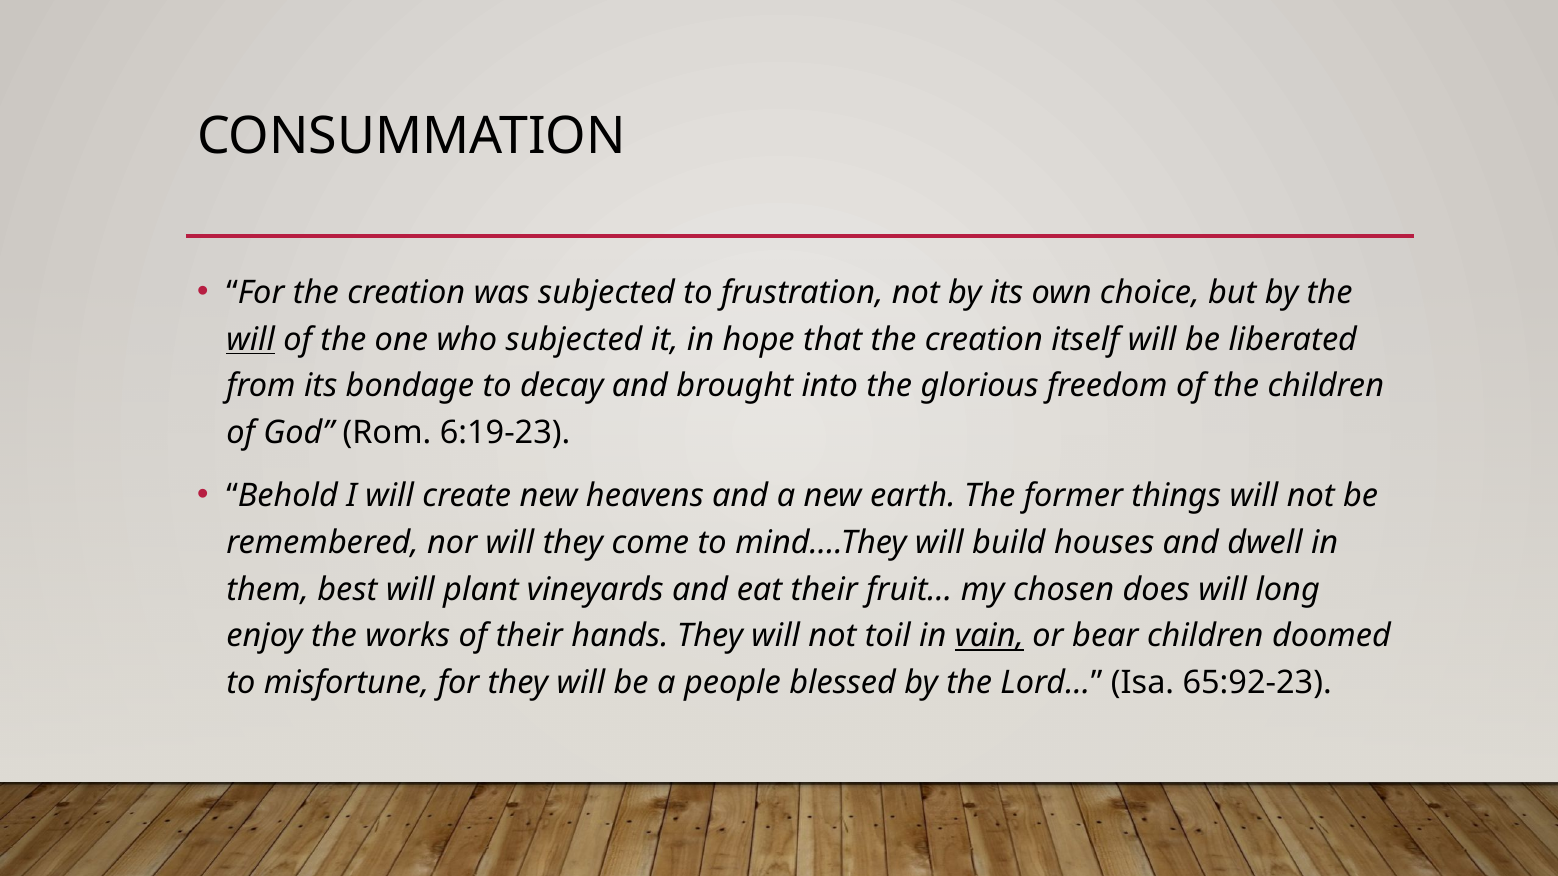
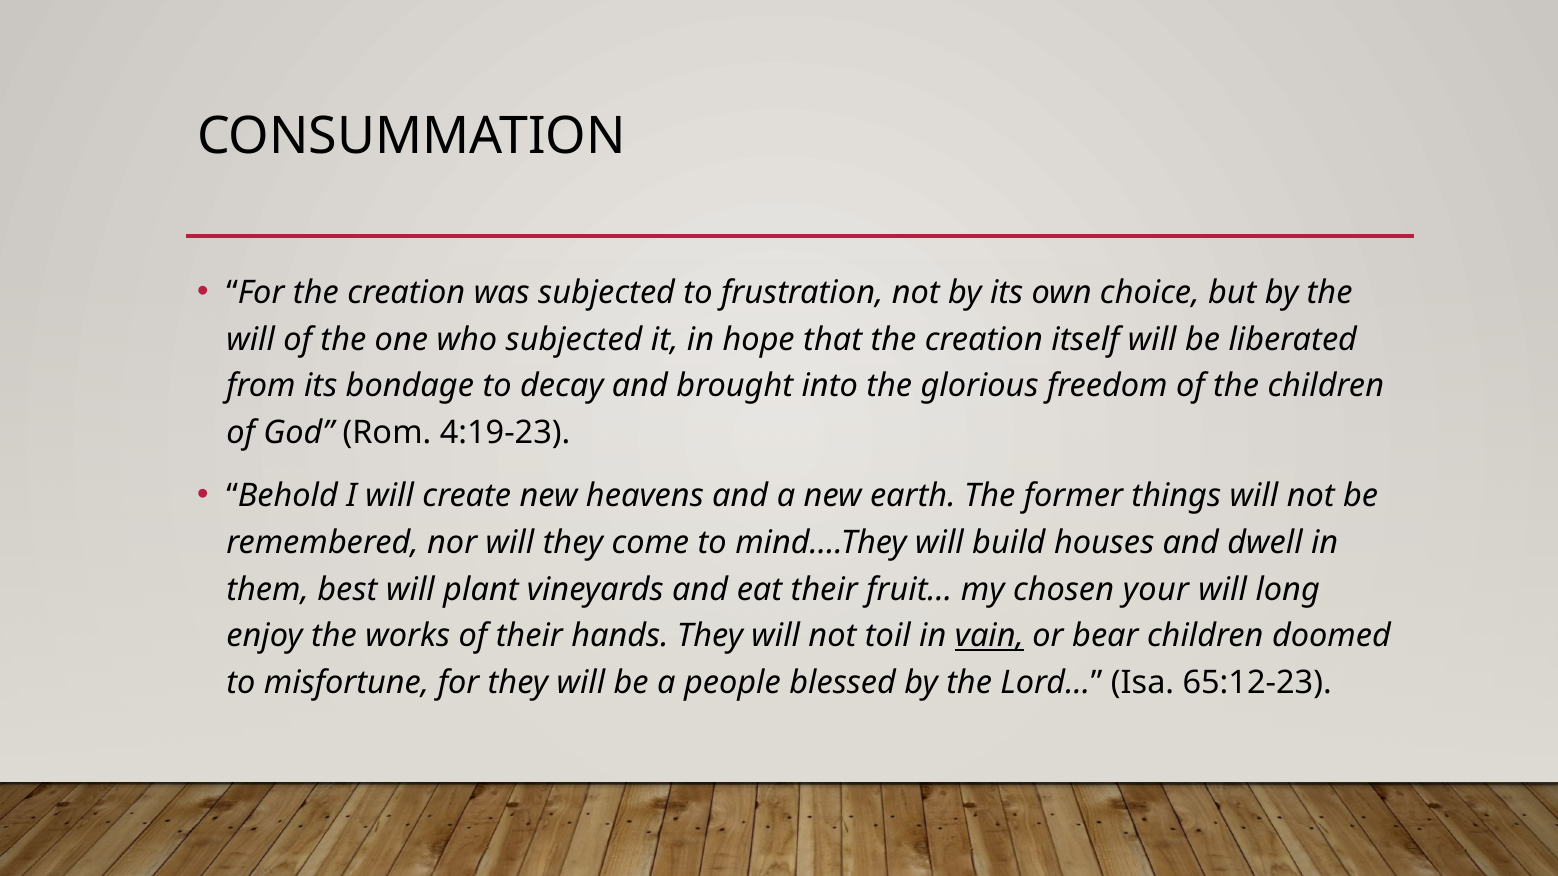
will underline: present -> none (251, 340)
6:19-23: 6:19-23 -> 4:19-23 (505, 433)
does: does -> your (1156, 590)
65:92-23: 65:92-23 -> 65:12-23 (1257, 683)
